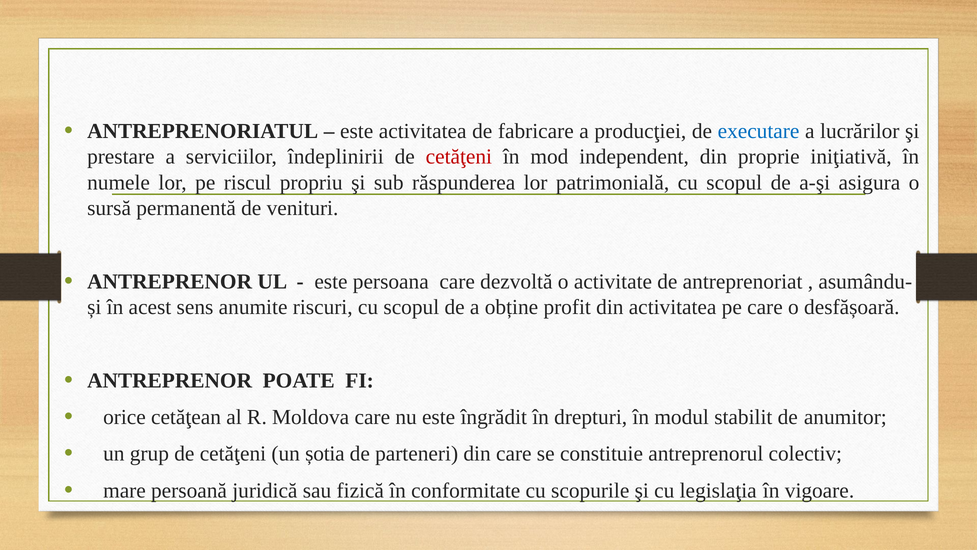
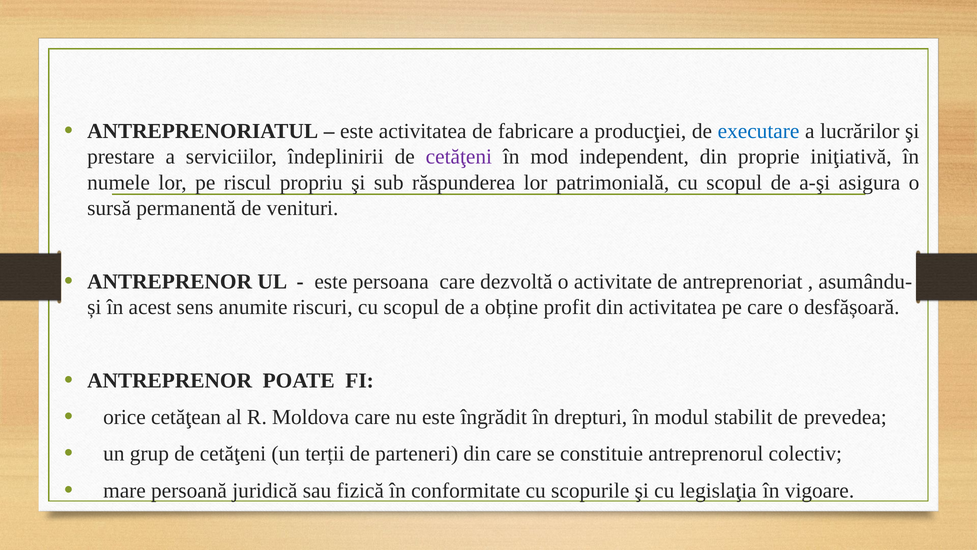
cetăţeni colour: red -> purple (459, 157)
anumitor: anumitor -> prevedea (845, 417)
șotia: șotia -> terții (325, 454)
